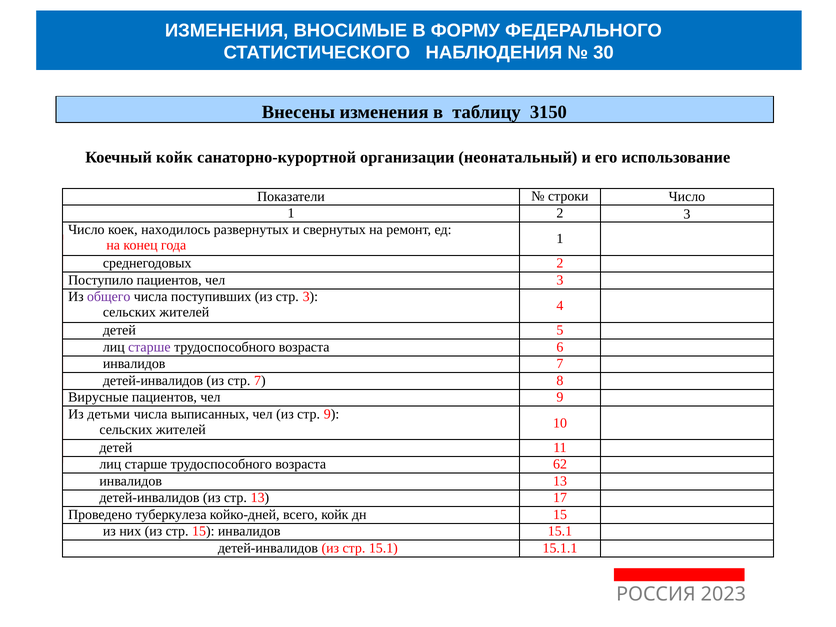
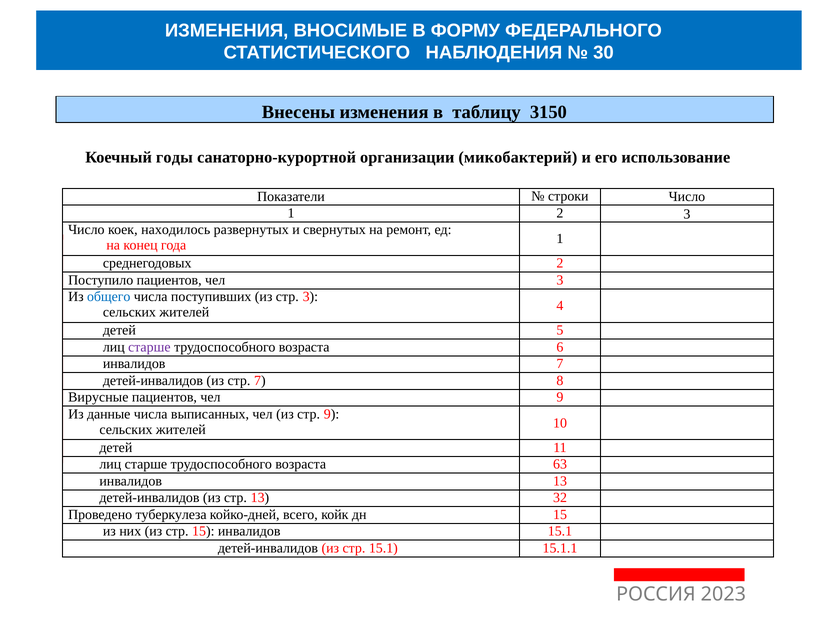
Коечный койк: койк -> годы (174, 157)
неонатальный: неонатальный -> микобактерий (518, 157)
общего colour: purple -> blue (109, 297)
детьми: детьми -> данные (109, 414)
62: 62 -> 63 (560, 464)
17: 17 -> 32 (560, 498)
